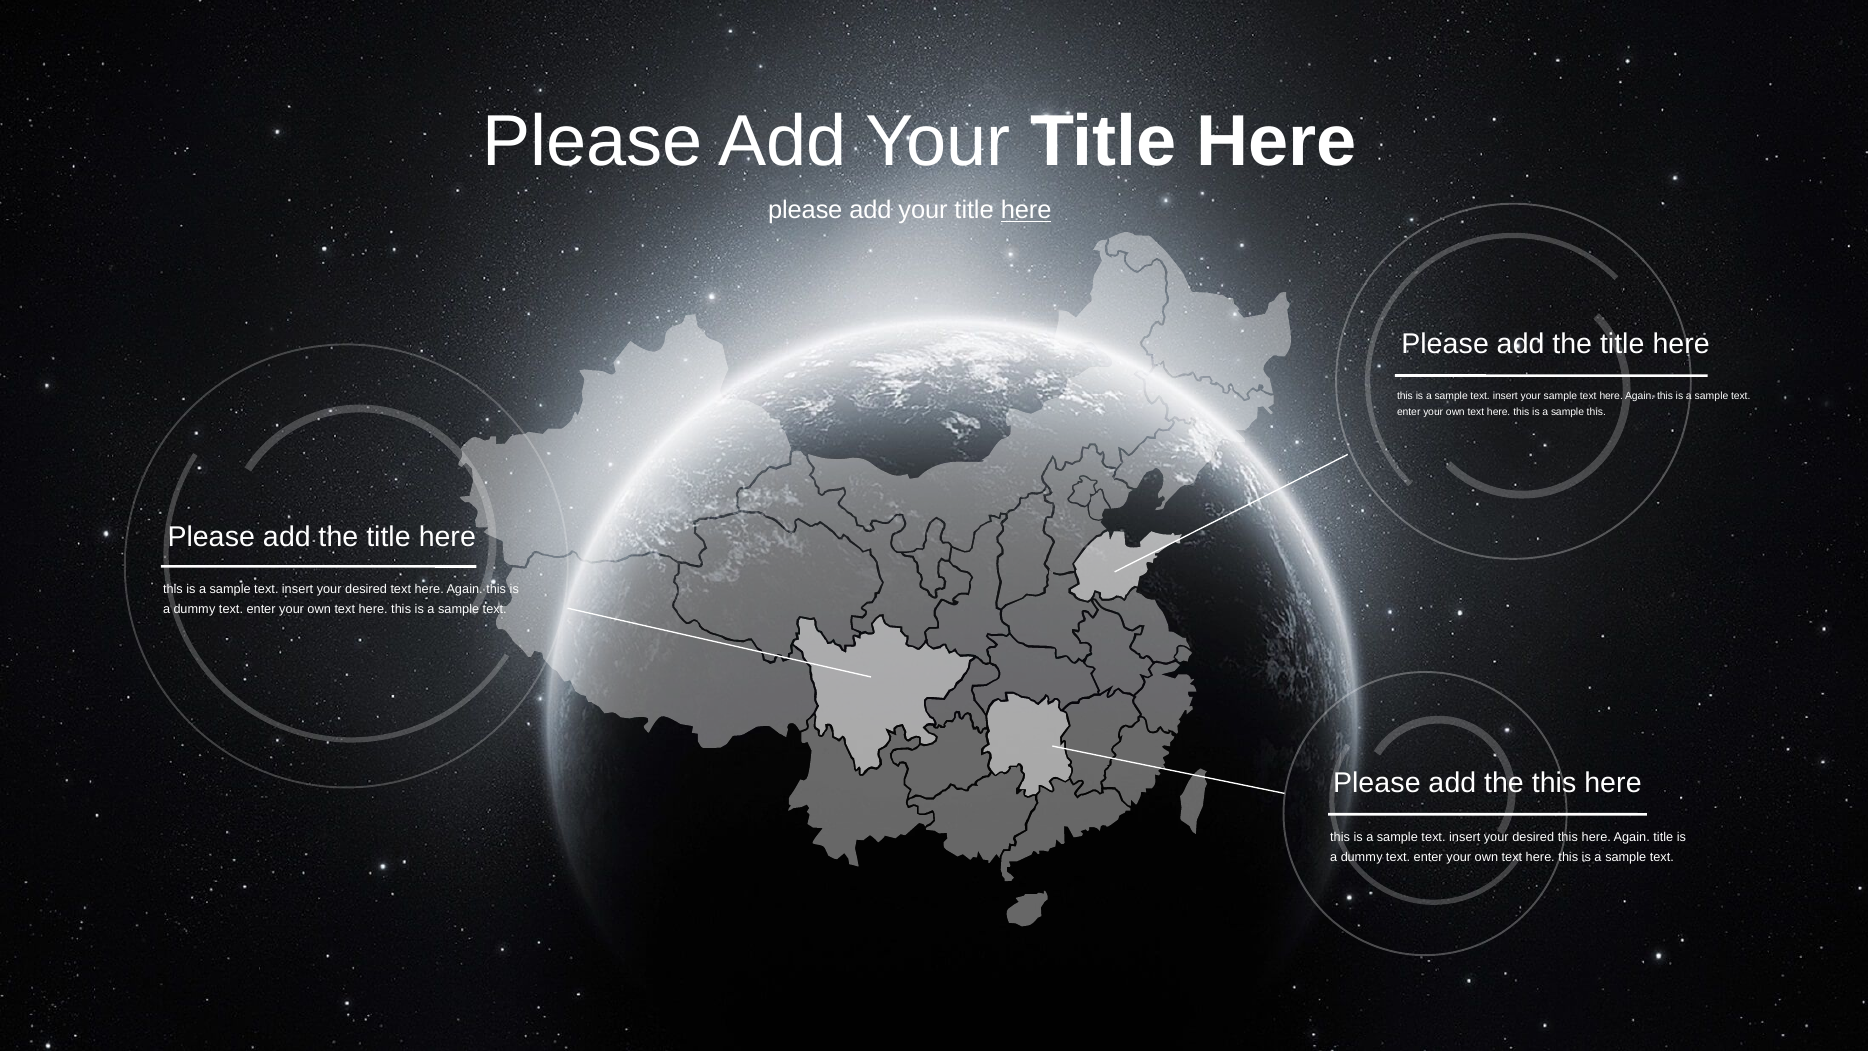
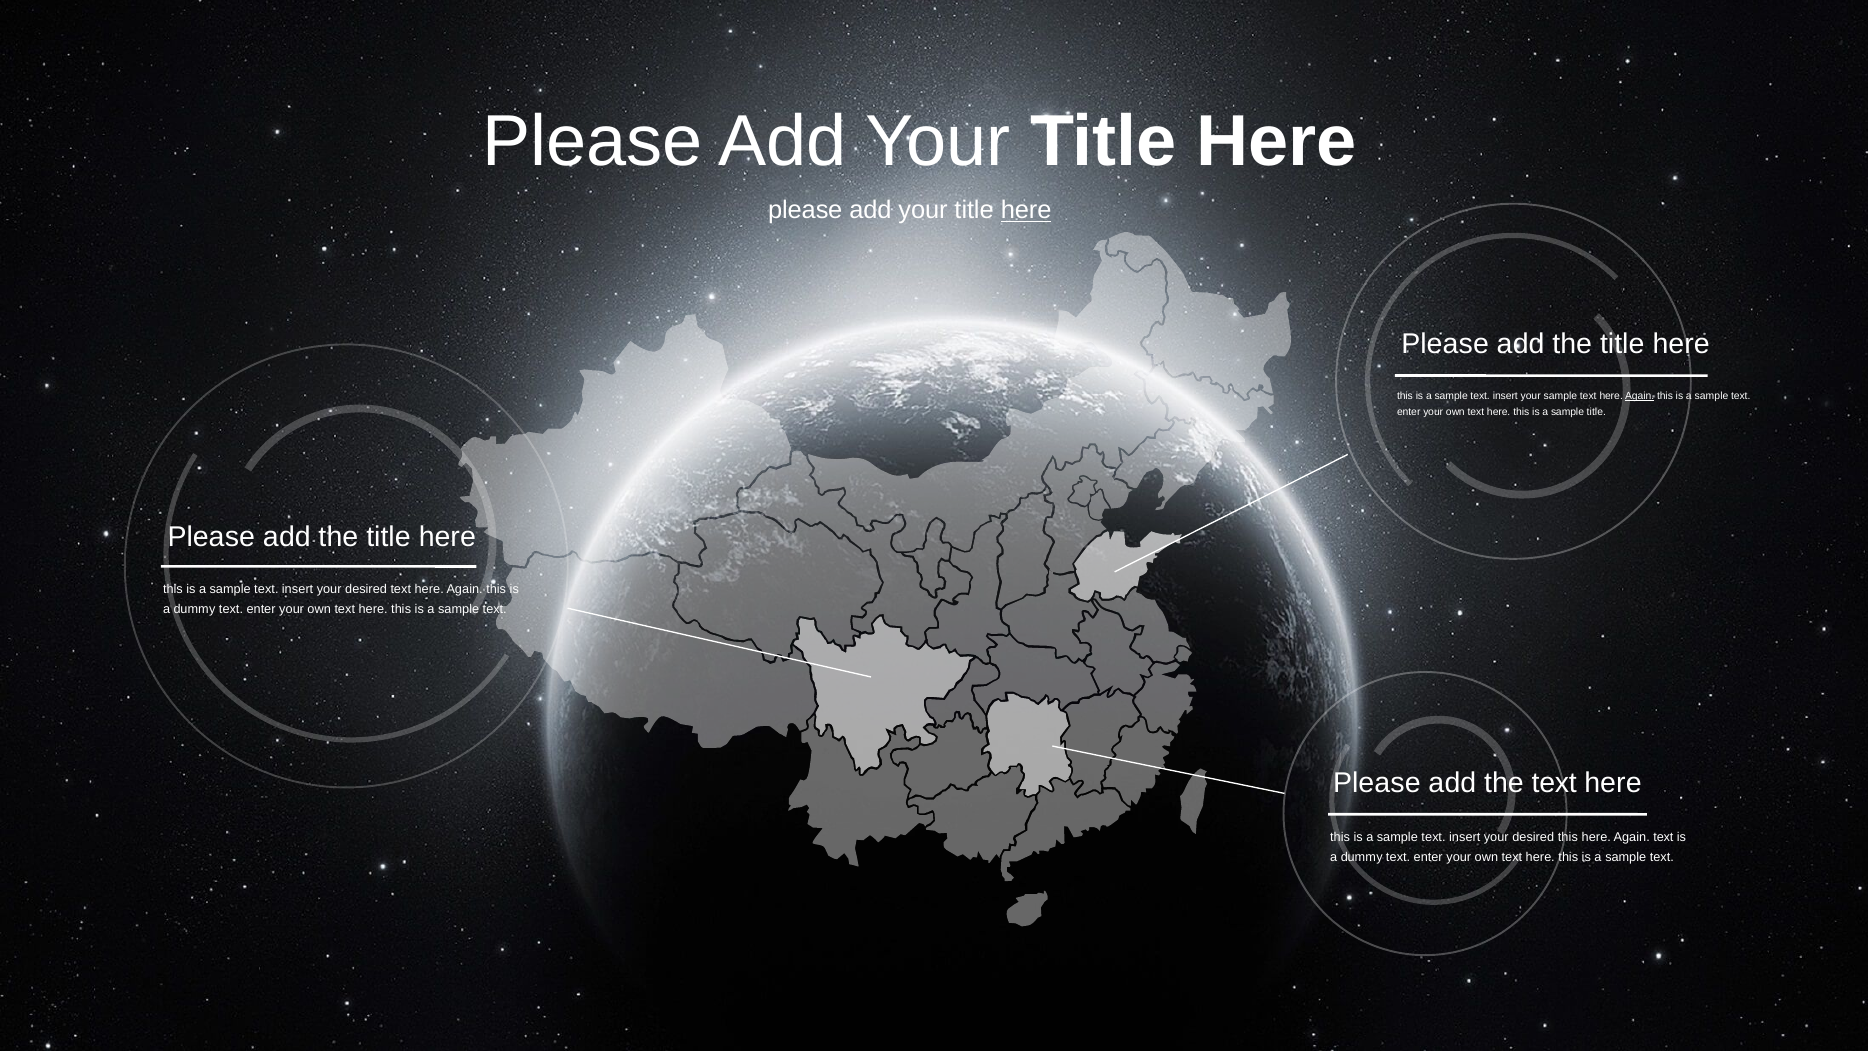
Again underline: none -> present (1640, 396)
sample this: this -> title (1596, 412)
this: this -> text (1554, 783)
Again title: title -> text (1663, 837)
